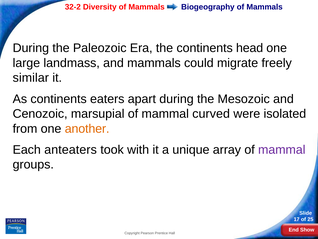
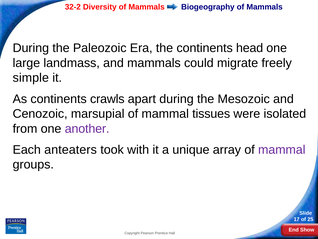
similar: similar -> simple (31, 78)
eaters: eaters -> crawls (107, 99)
curved: curved -> tissues (211, 114)
another colour: orange -> purple (87, 128)
